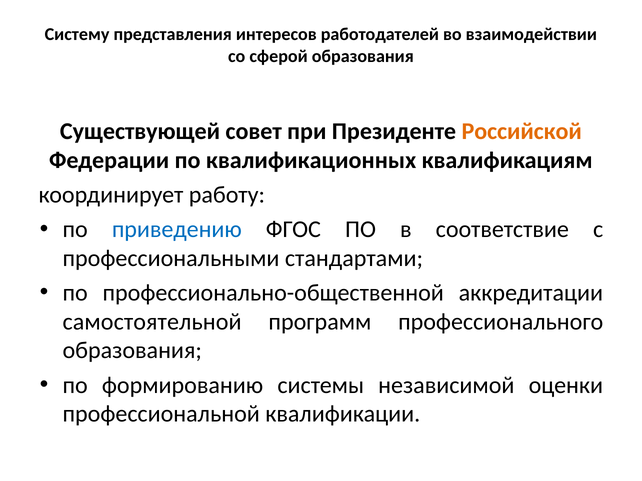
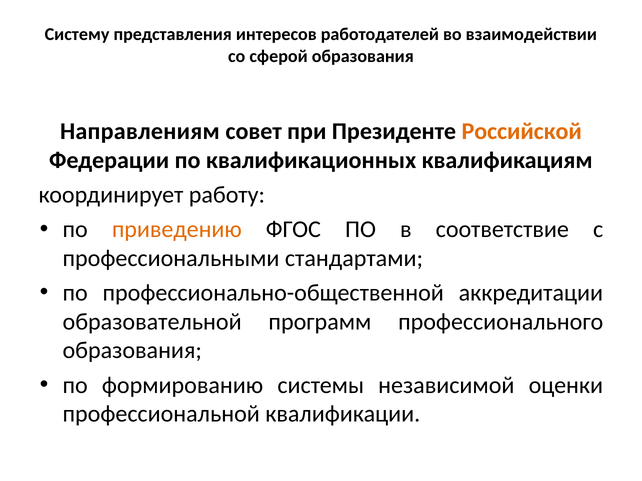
Существующей: Существующей -> Направлениям (140, 132)
приведению colour: blue -> orange (177, 230)
самостоятельной: самостоятельной -> образовательной (152, 322)
